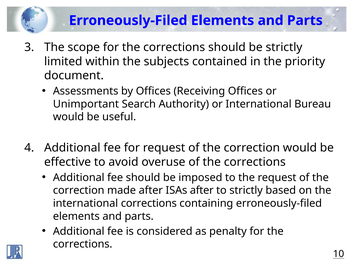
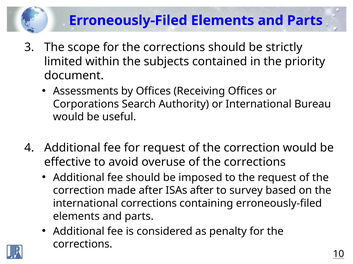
Unimportant: Unimportant -> Corporations (86, 104)
to strictly: strictly -> survey (246, 191)
